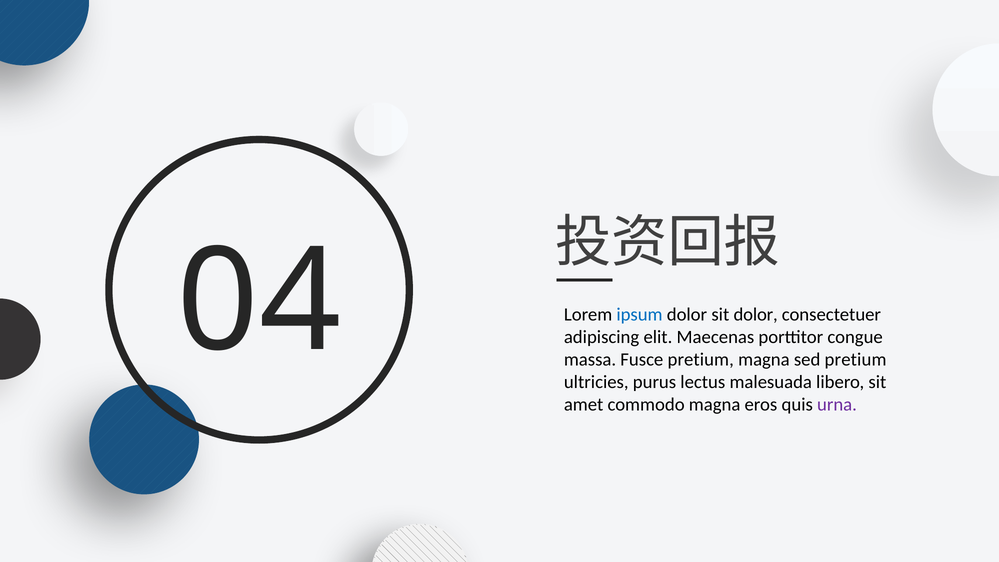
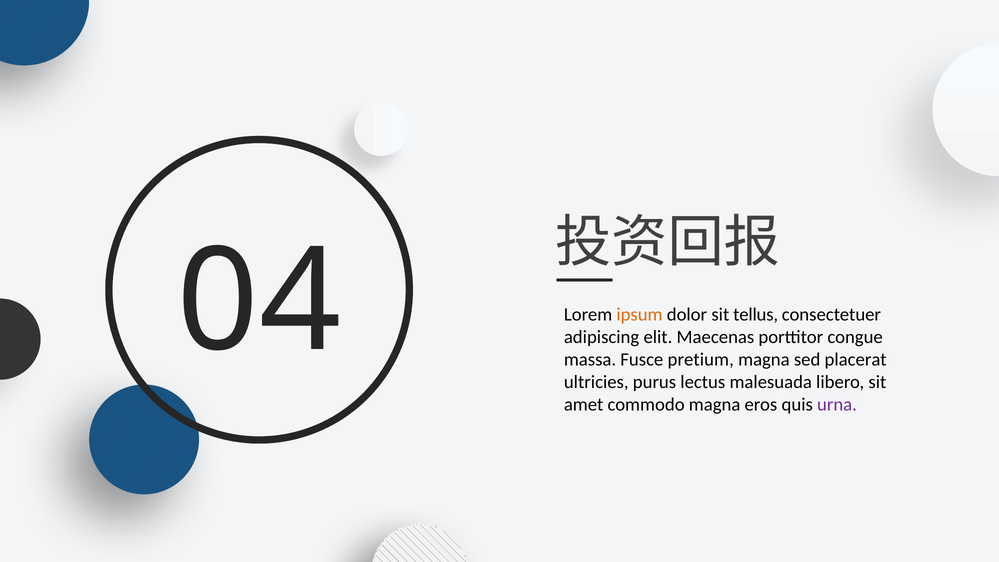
ipsum colour: blue -> orange (639, 315)
sit dolor: dolor -> tellus (756, 315)
sed pretium: pretium -> placerat (856, 360)
